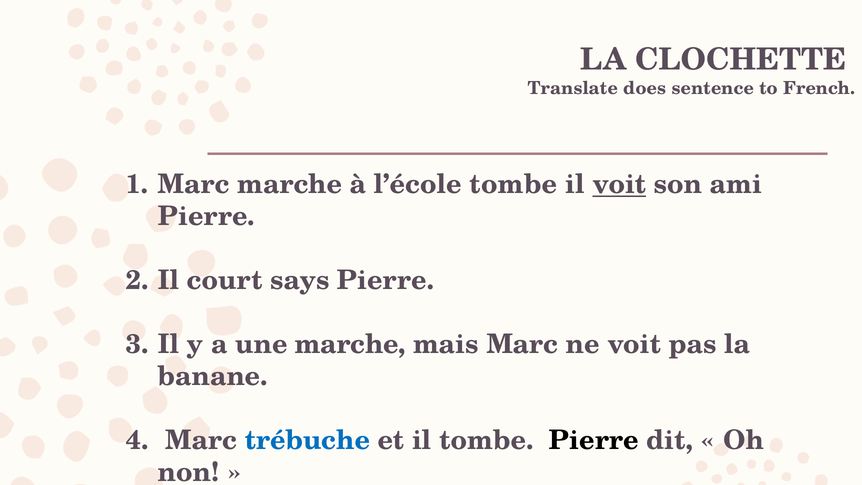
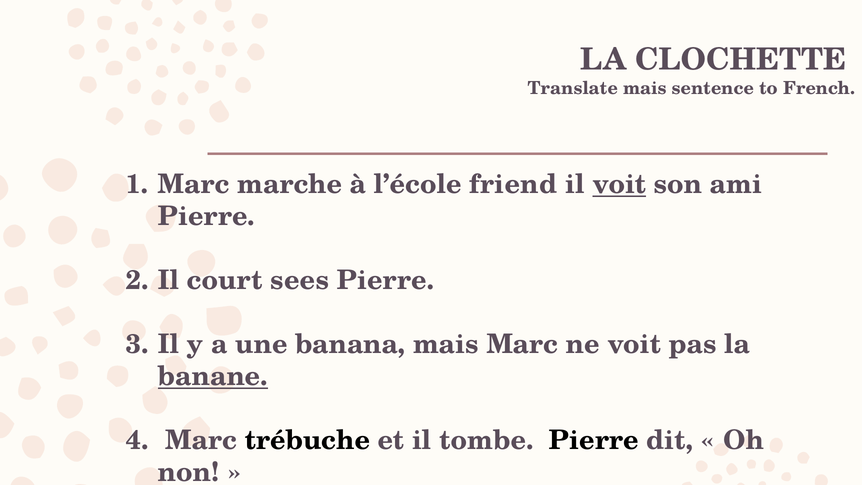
Translate does: does -> mais (645, 88)
l’école tombe: tombe -> friend (513, 185)
says: says -> sees (300, 280)
une marche: marche -> banana (350, 344)
banane underline: none -> present (213, 376)
trébuche colour: blue -> black (308, 440)
